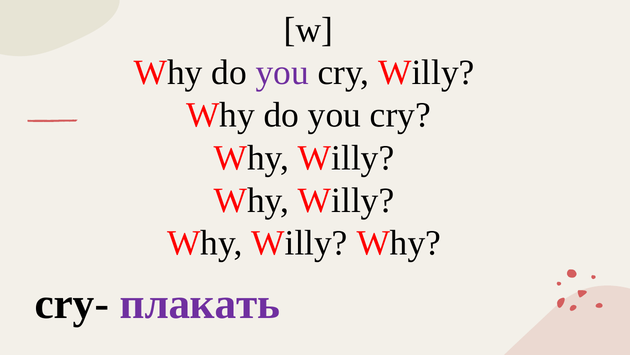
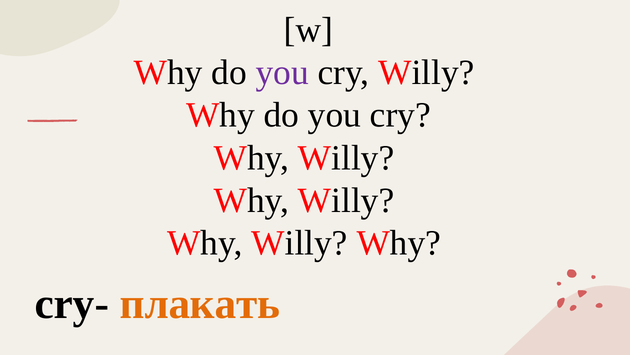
плакать colour: purple -> orange (200, 303)
